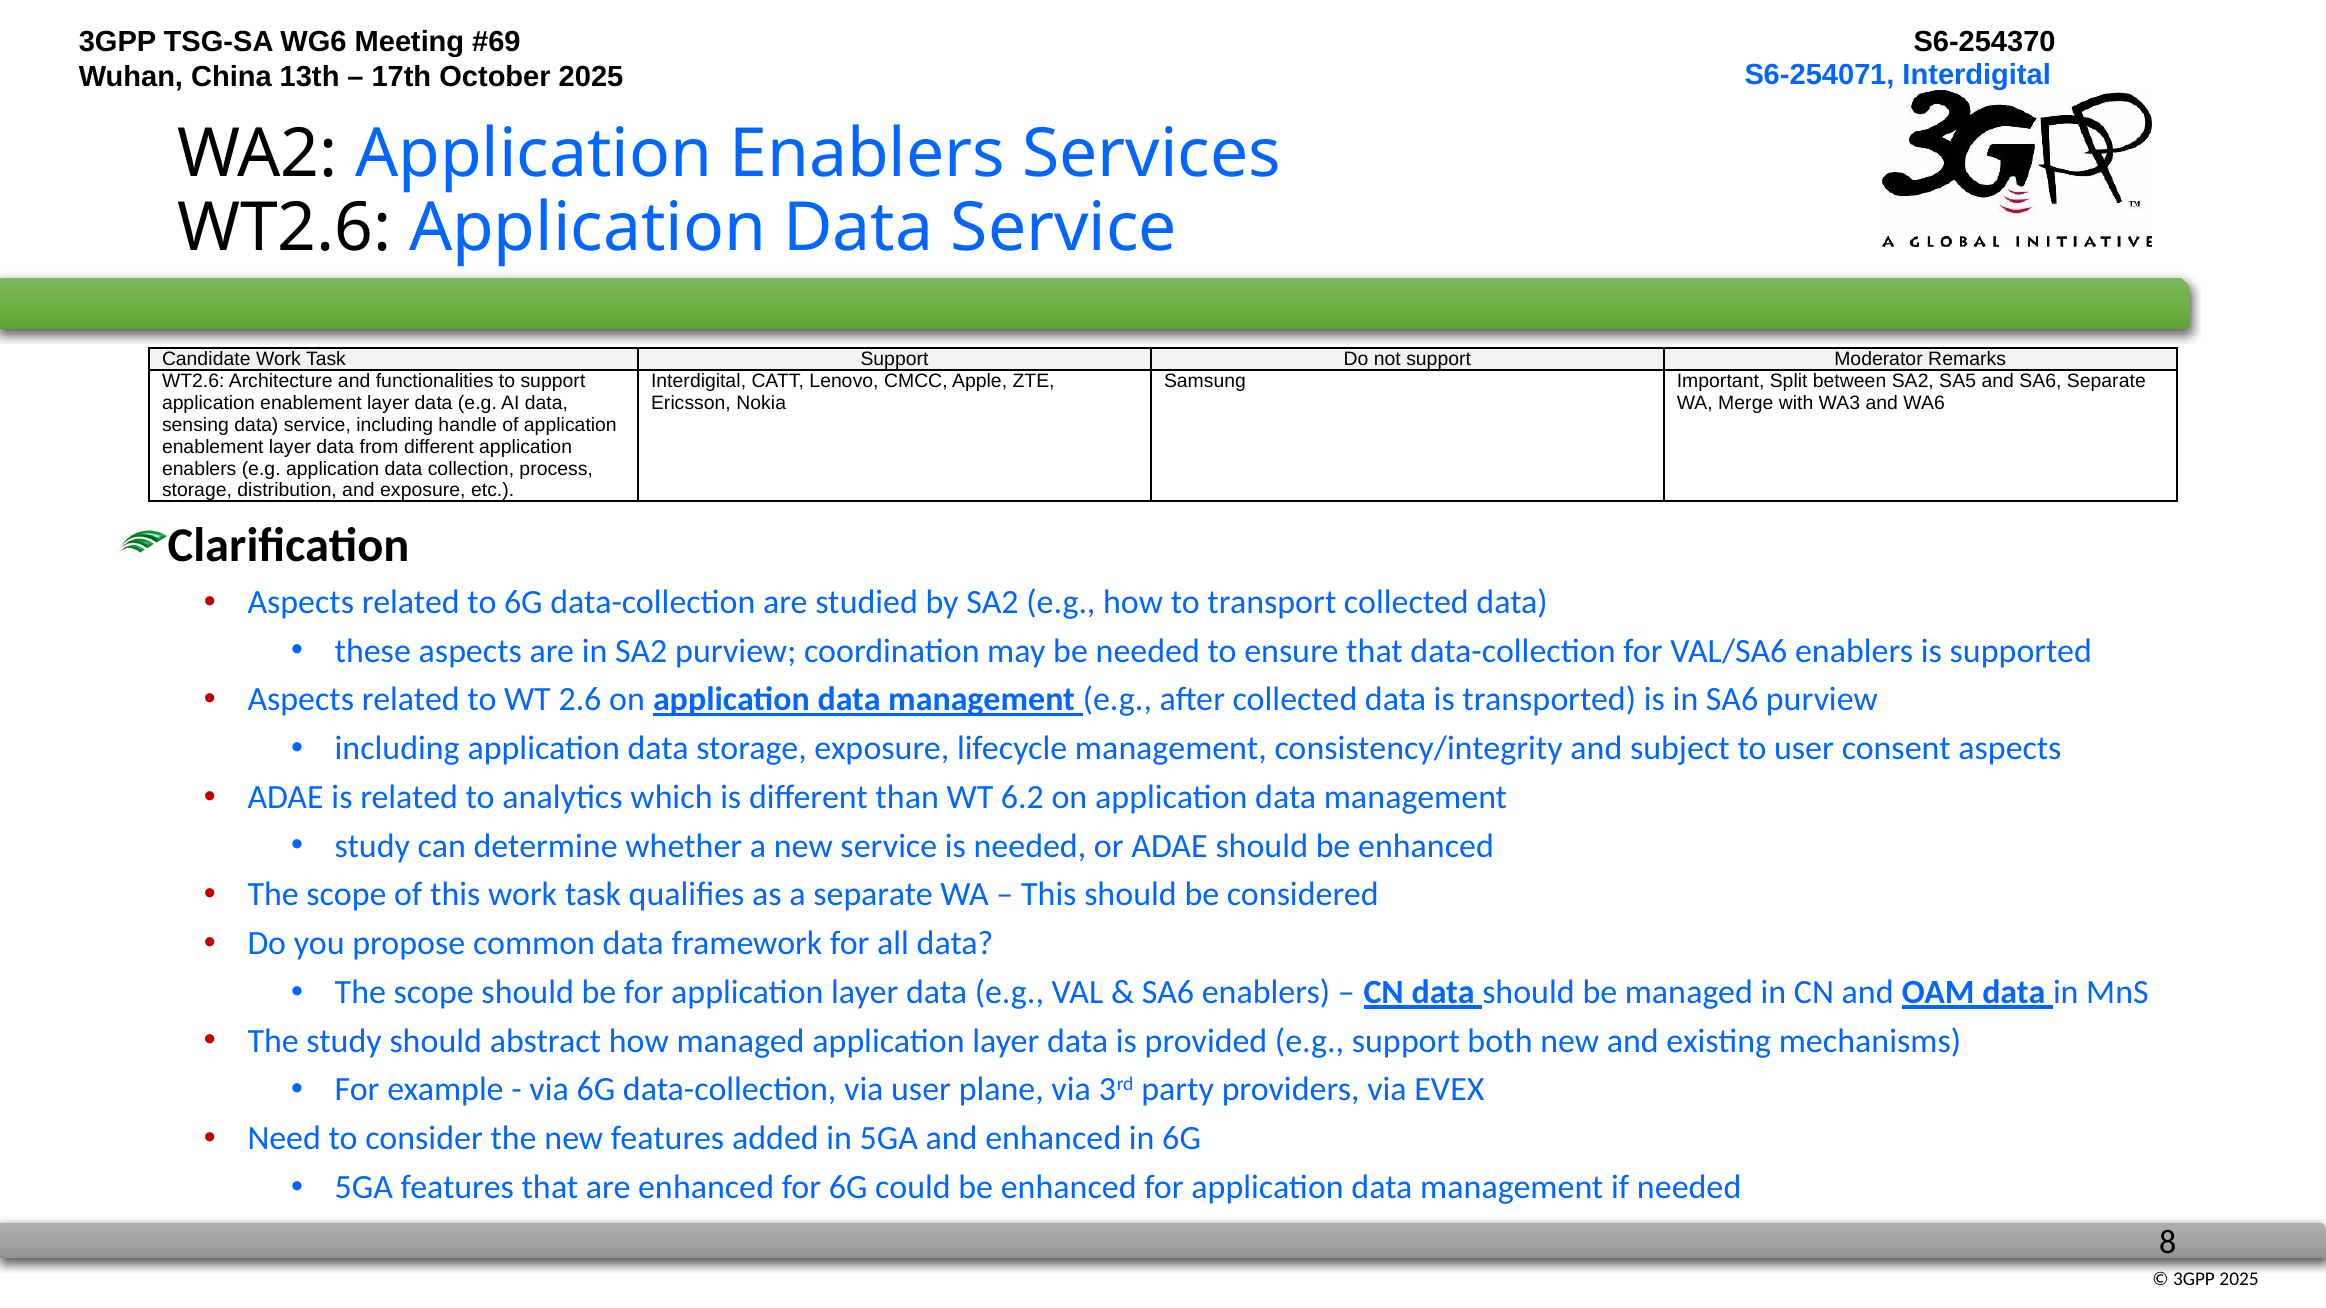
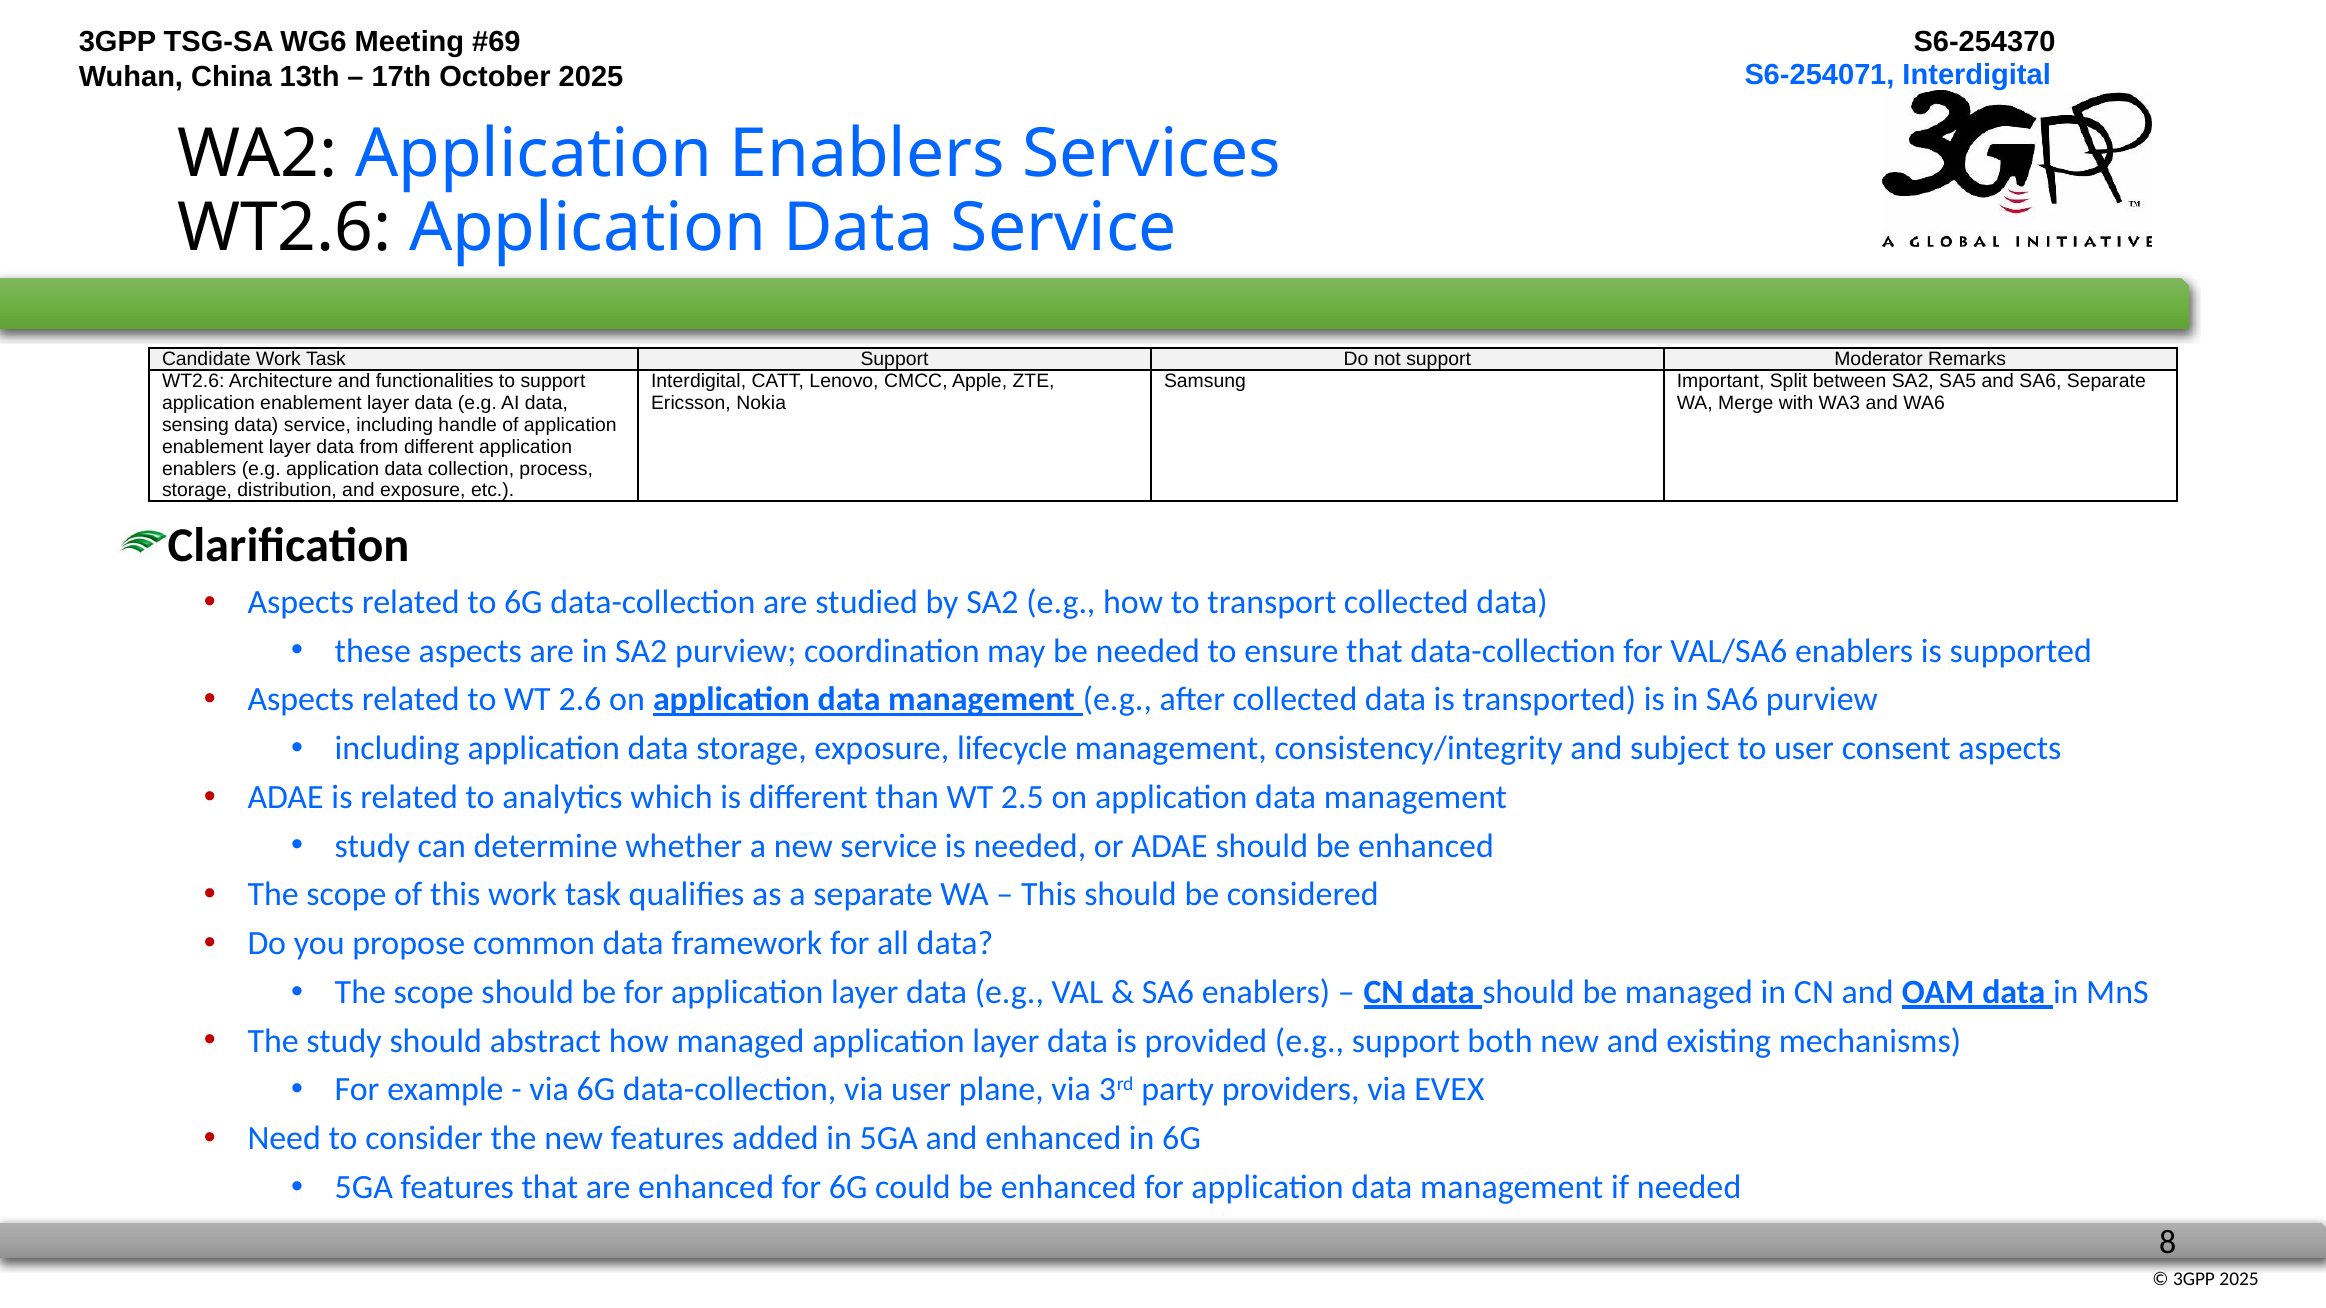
6.2: 6.2 -> 2.5 (1022, 797)
